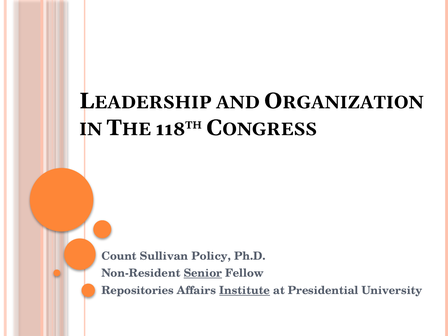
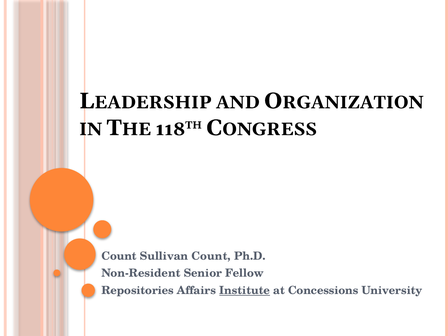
Sullivan Policy: Policy -> Count (211, 256)
Senior underline: present -> none (203, 273)
Presidential: Presidential -> Concessions (323, 290)
